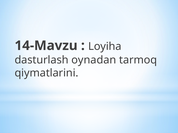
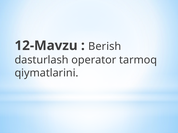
14-Mavzu: 14-Mavzu -> 12-Mavzu (46, 46)
Loyiha: Loyiha -> Berish (105, 47)
oynadan: oynadan -> operator (94, 60)
